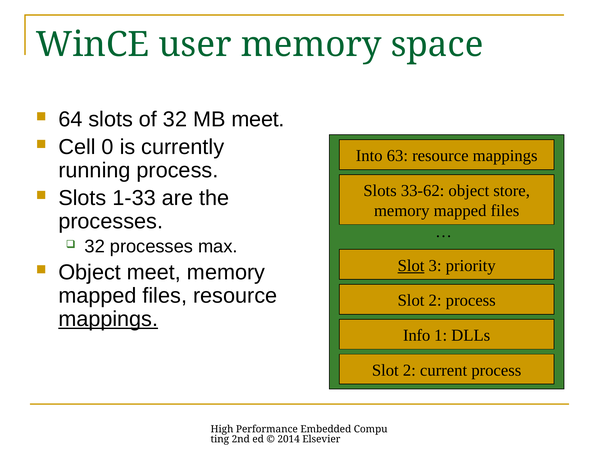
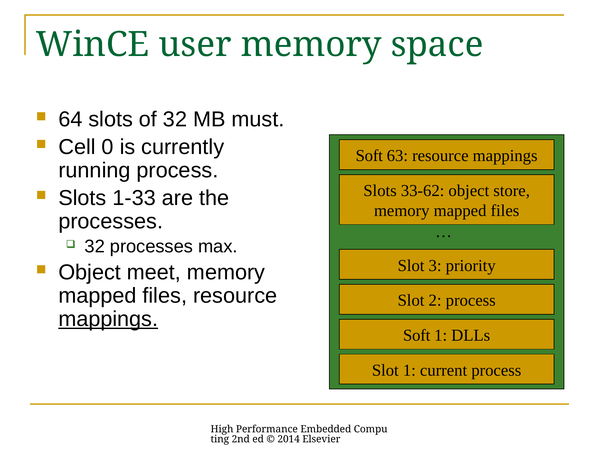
MB meet: meet -> must (258, 119)
Into: Into -> Soft (369, 156)
Slot underline: present -> none (411, 266)
Info: Info -> Soft (417, 336)
2: 2 -> 1 (409, 371)
